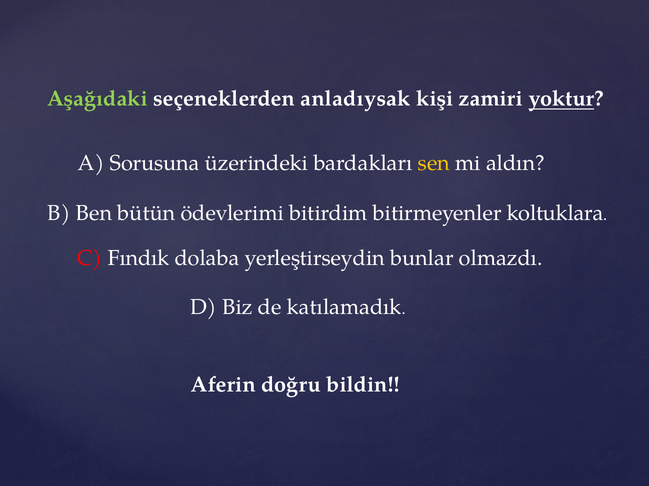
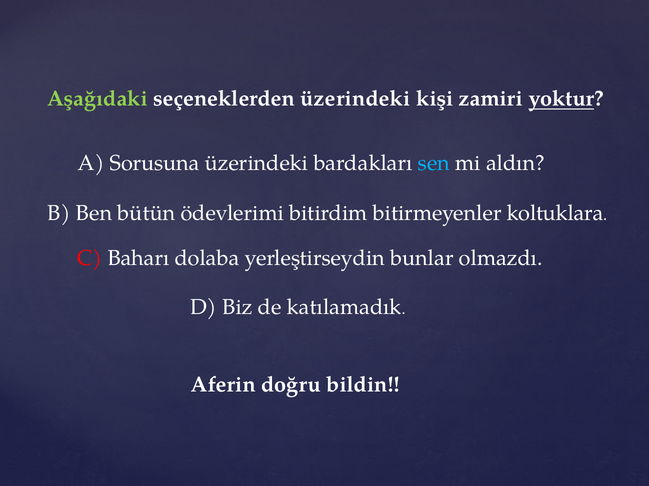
seçeneklerden anladıysak: anladıysak -> üzerindeki (356, 99)
sen colour: yellow -> light blue (434, 164)
Fındık: Fındık -> Baharı (138, 259)
